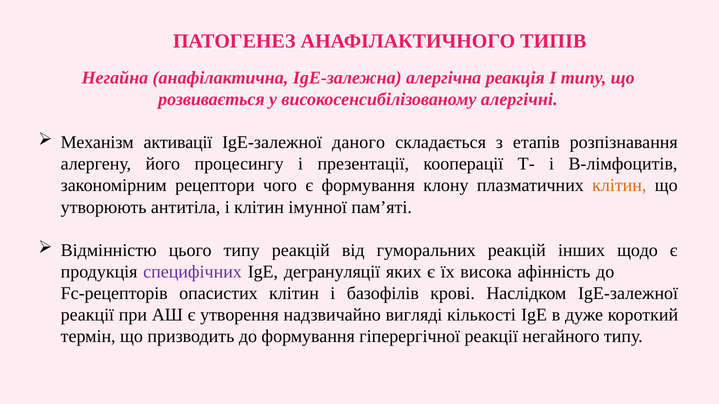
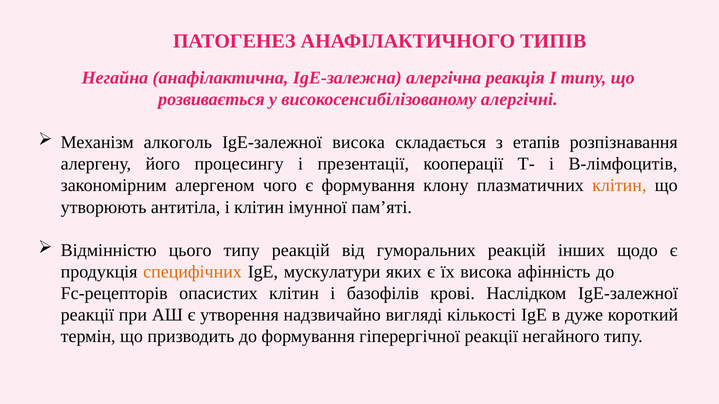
активації: активації -> алкоголь (178, 143)
IgE-залежної даного: даного -> висока (359, 143)
рецептори: рецептори -> алергеном (215, 186)
специфічних colour: purple -> orange (193, 272)
дегрануляції: дегрануляції -> мускулатури (332, 272)
